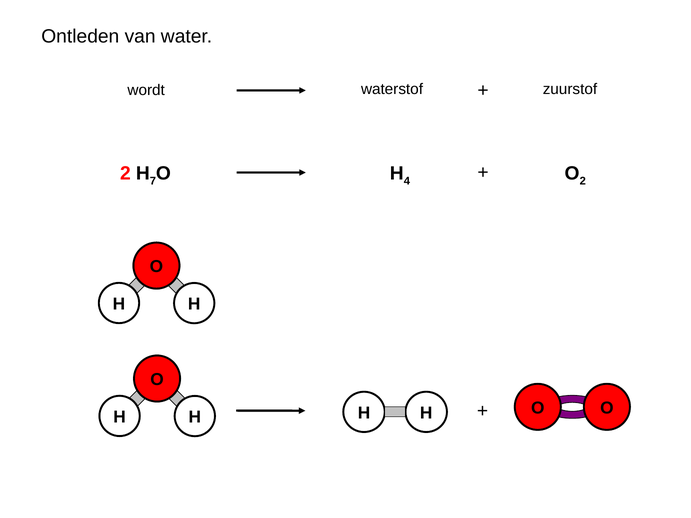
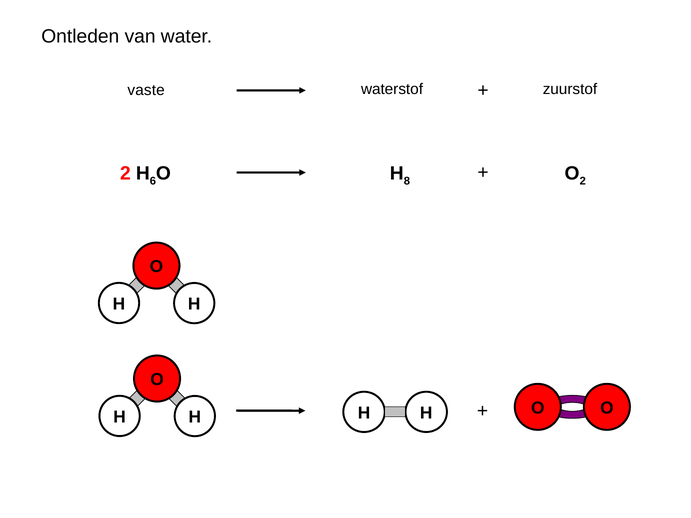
wordt: wordt -> vaste (146, 90)
7: 7 -> 6 (153, 181)
4: 4 -> 8 (407, 181)
